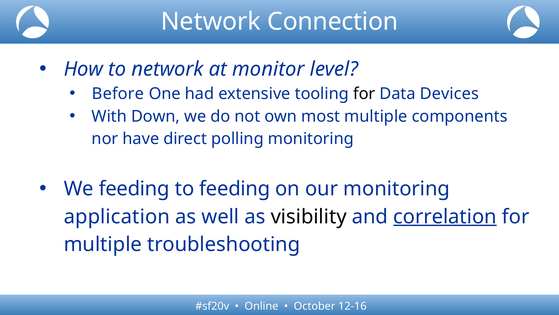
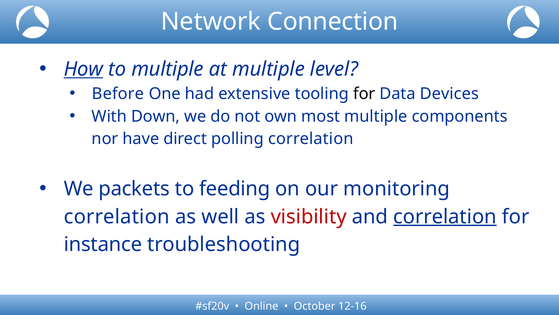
How underline: none -> present (83, 69)
to network: network -> multiple (168, 69)
at monitor: monitor -> multiple (268, 69)
polling monitoring: monitoring -> correlation (311, 139)
We feeding: feeding -> packets (134, 188)
application: application -> correlation (117, 216)
visibility colour: black -> red (309, 216)
multiple: multiple -> instance (103, 244)
